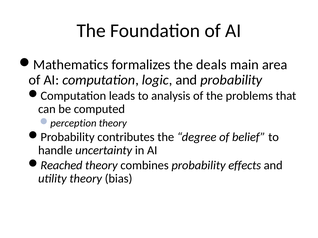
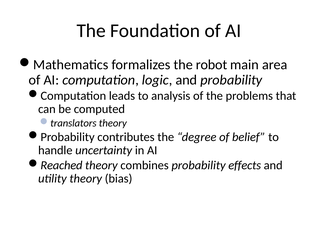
deals: deals -> robot (212, 65)
perception: perception -> translators (73, 123)
